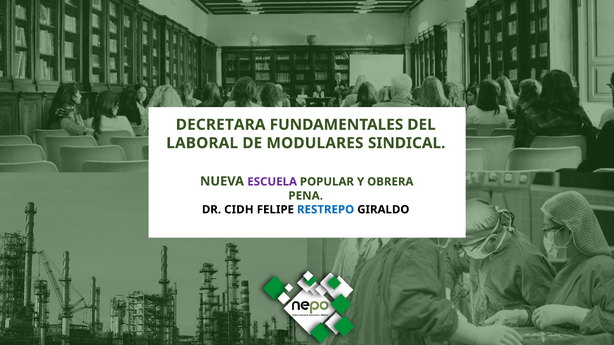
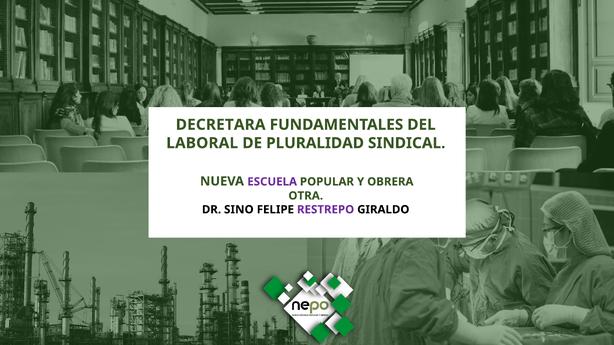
MODULARES: MODULARES -> PLURALIDAD (315, 143)
PENA: PENA -> OTRA (306, 196)
CIDH: CIDH -> SINO (239, 210)
RESTREPO colour: blue -> purple (326, 210)
